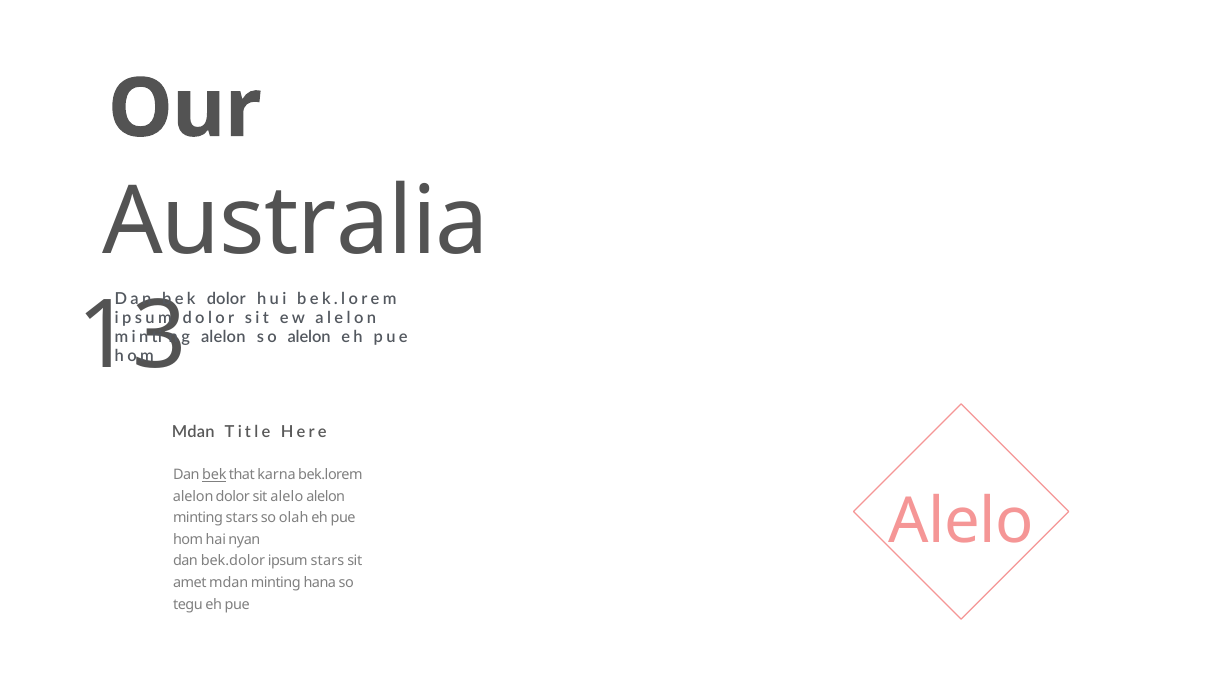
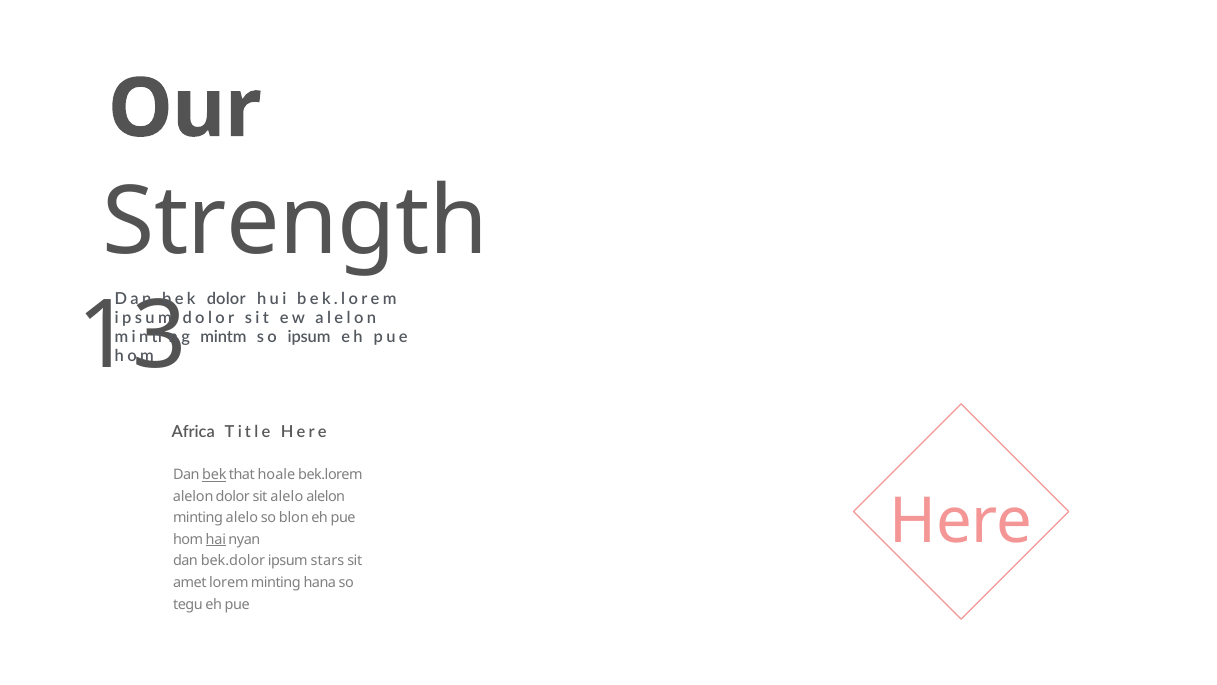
Australia: Australia -> Strength (295, 222)
alelon: alelon -> mintm (223, 337)
so alelon: alelon -> ipsum (309, 337)
Mdan: Mdan -> Africa (193, 432)
karna: karna -> hoale (276, 475)
Alelo: Alelo -> Here (961, 521)
minting stars: stars -> alelo (242, 518)
olah: olah -> blon (294, 518)
hai underline: none -> present (216, 539)
amet mdan: mdan -> lorem (229, 582)
